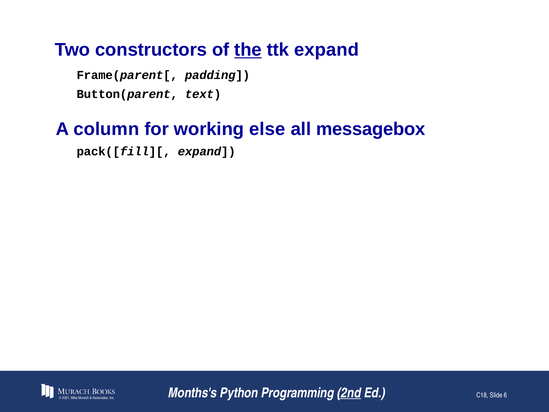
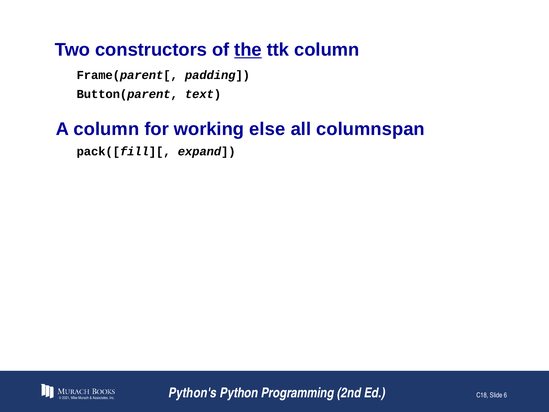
ttk expand: expand -> column (327, 50)
messagebox: messagebox -> columnspan (371, 129)
Months's: Months's -> Python's (192, 393)
2nd underline: present -> none (349, 393)
